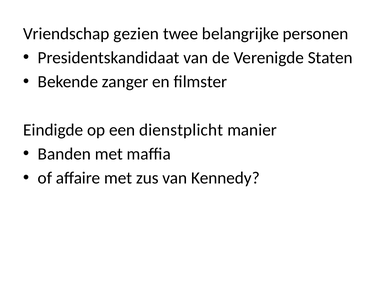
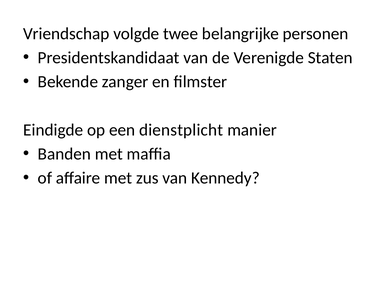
gezien: gezien -> volgde (136, 34)
